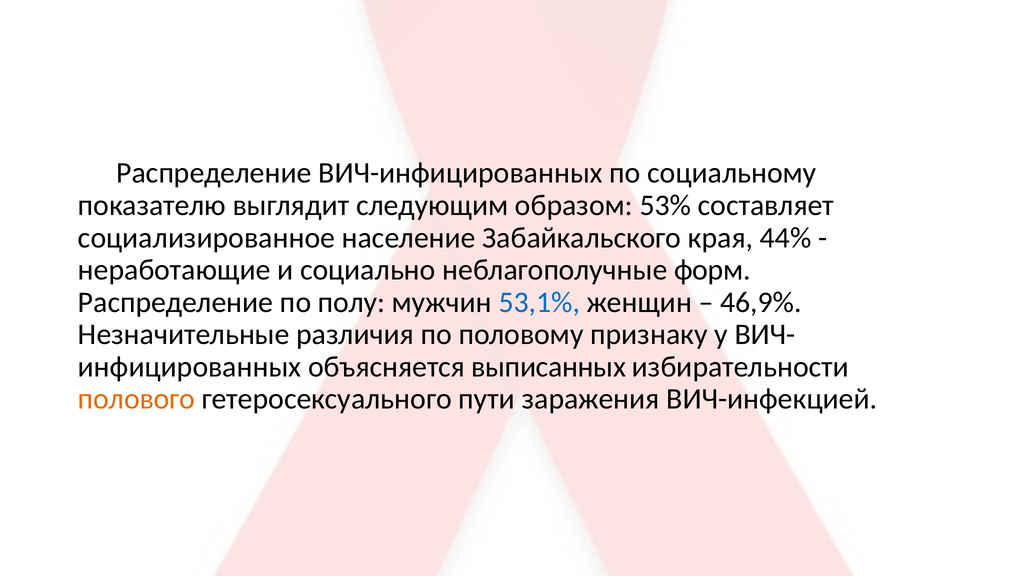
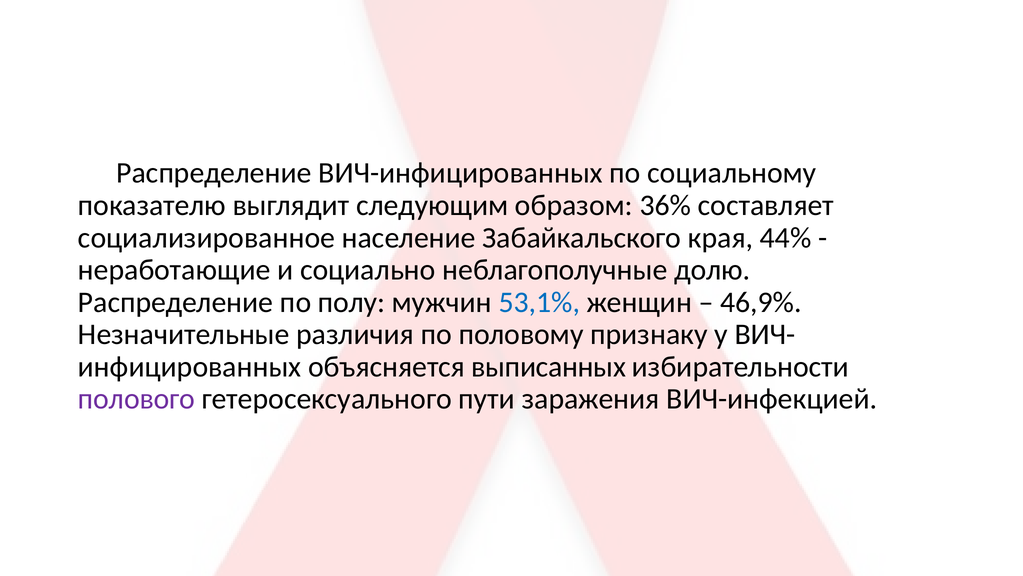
53%: 53% -> 36% (665, 205)
форм: форм -> долю (712, 270)
полового colour: orange -> purple (137, 399)
